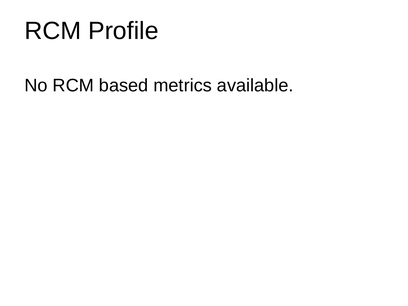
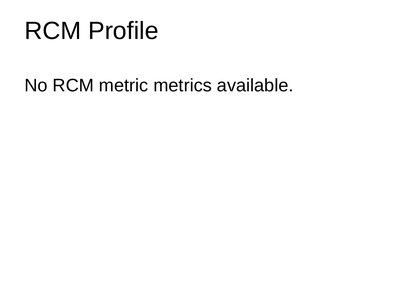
based: based -> metric (124, 86)
